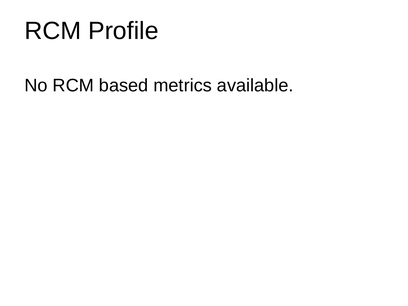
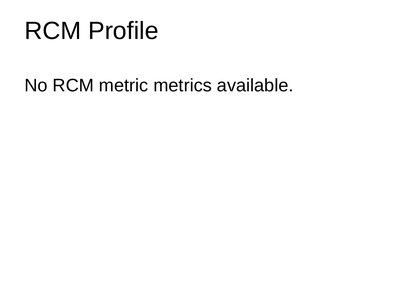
based: based -> metric (124, 86)
